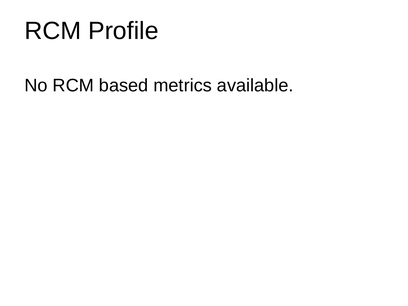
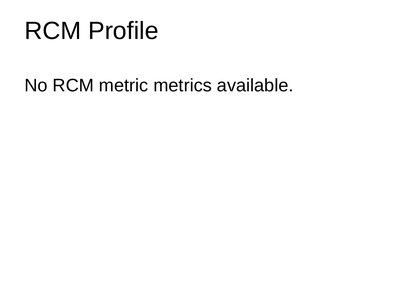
based: based -> metric (124, 86)
